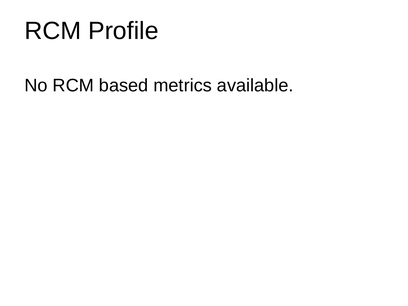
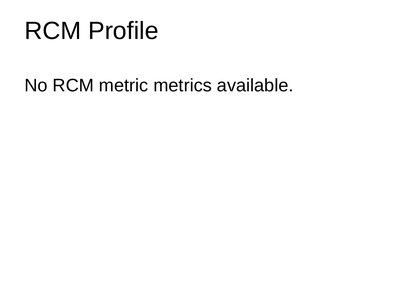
based: based -> metric (124, 86)
